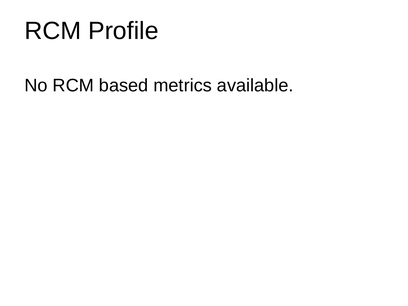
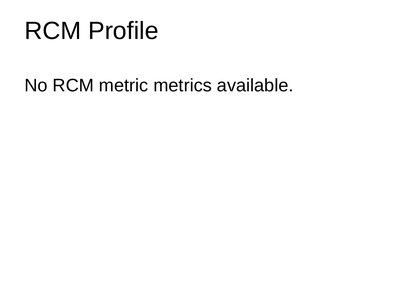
based: based -> metric (124, 86)
